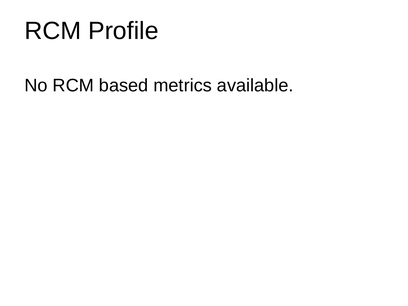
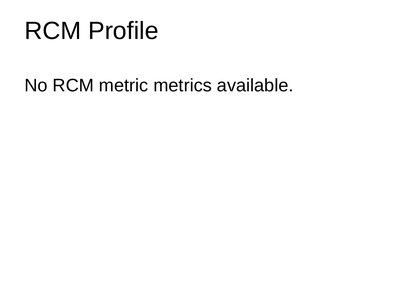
based: based -> metric (124, 86)
